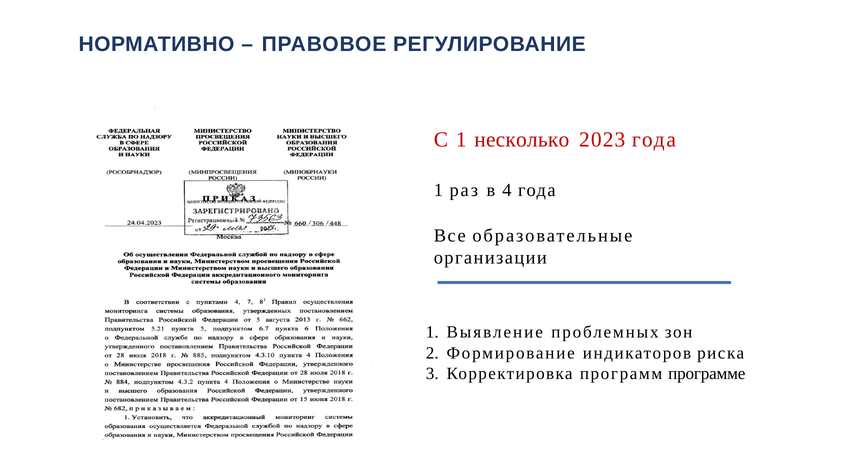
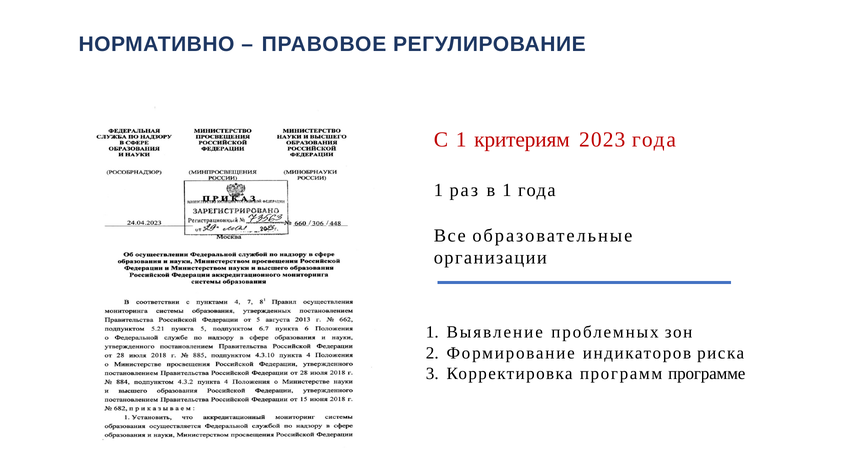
несколько: несколько -> критериям (522, 139)
в 4: 4 -> 1 (507, 190)
